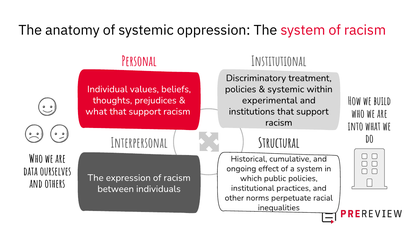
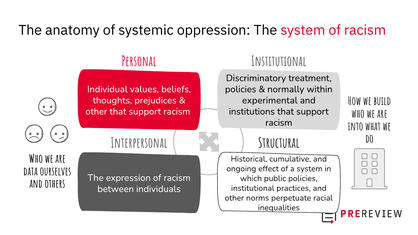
systemic: systemic -> normally (286, 89)
what: what -> other (96, 112)
